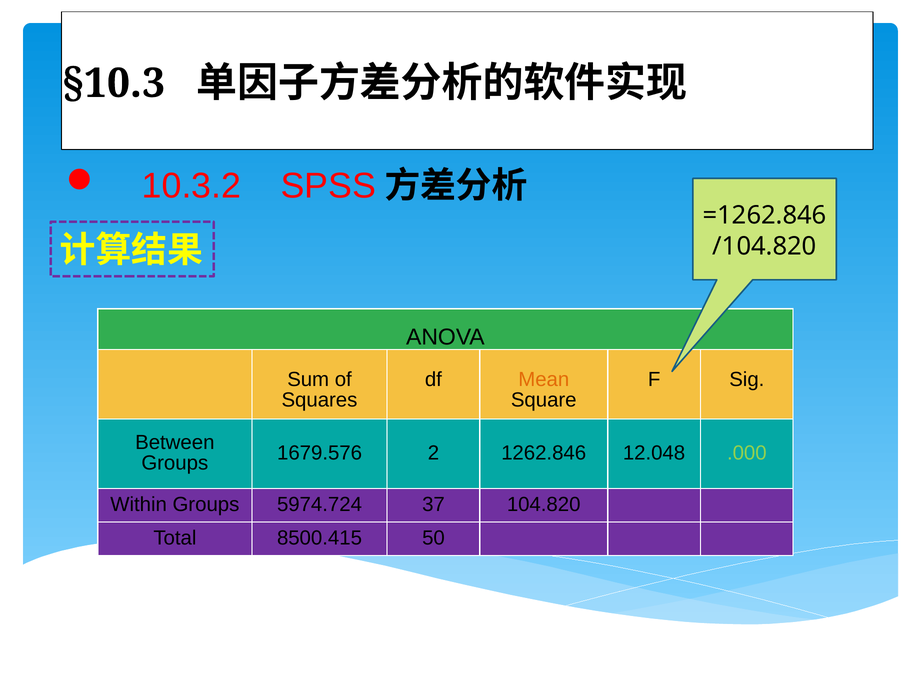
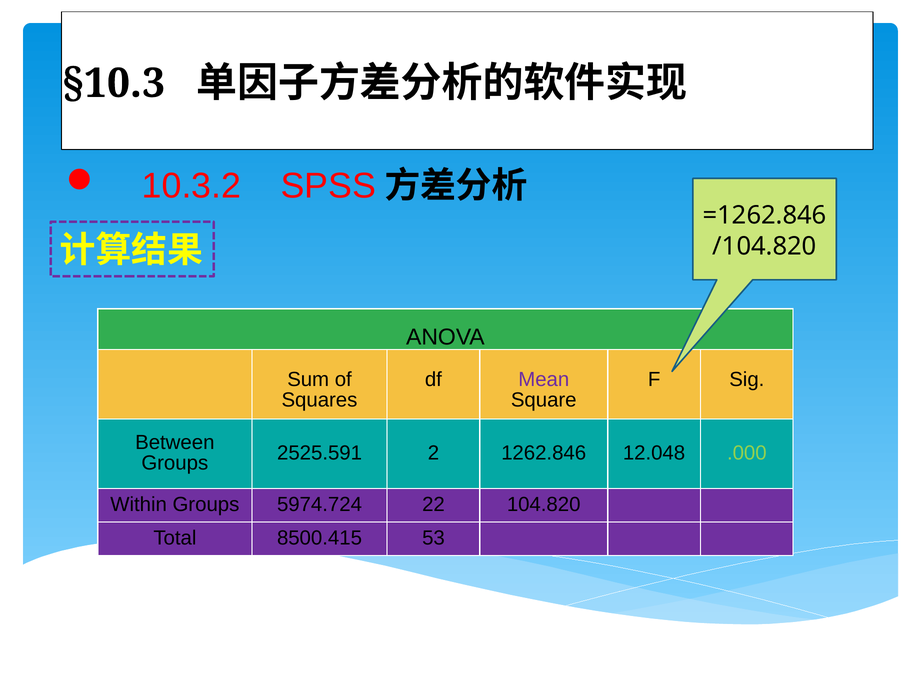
Mean colour: orange -> purple (544, 379)
1679.576: 1679.576 -> 2525.591 (320, 453)
37: 37 -> 22 (433, 504)
50: 50 -> 53 (433, 538)
